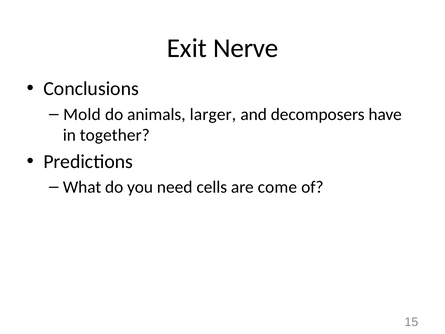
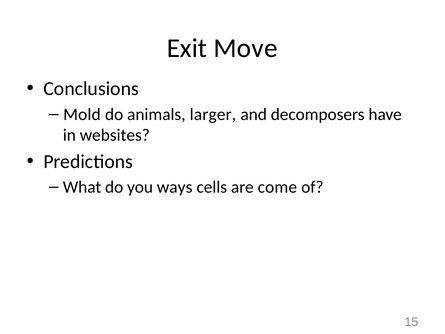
Nerve: Nerve -> Move (246, 48)
together: together -> websites (115, 135)
need: need -> ways (175, 187)
